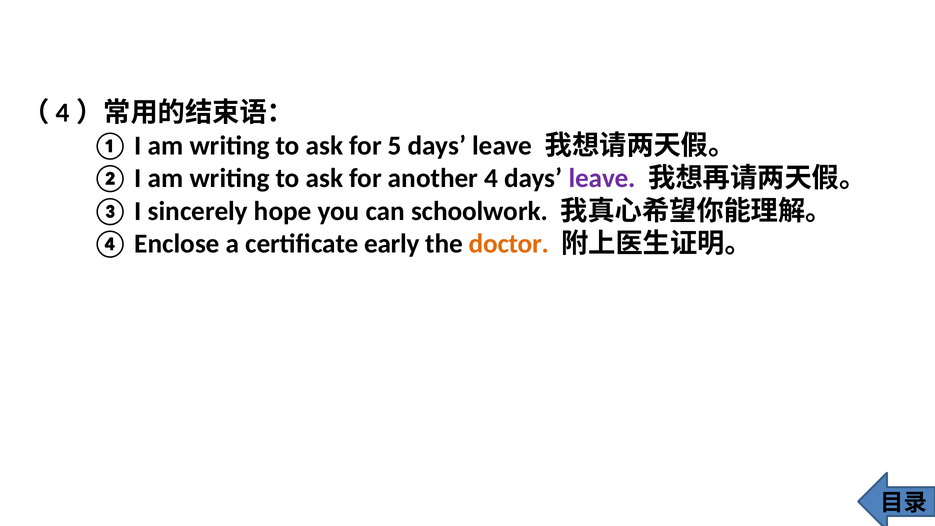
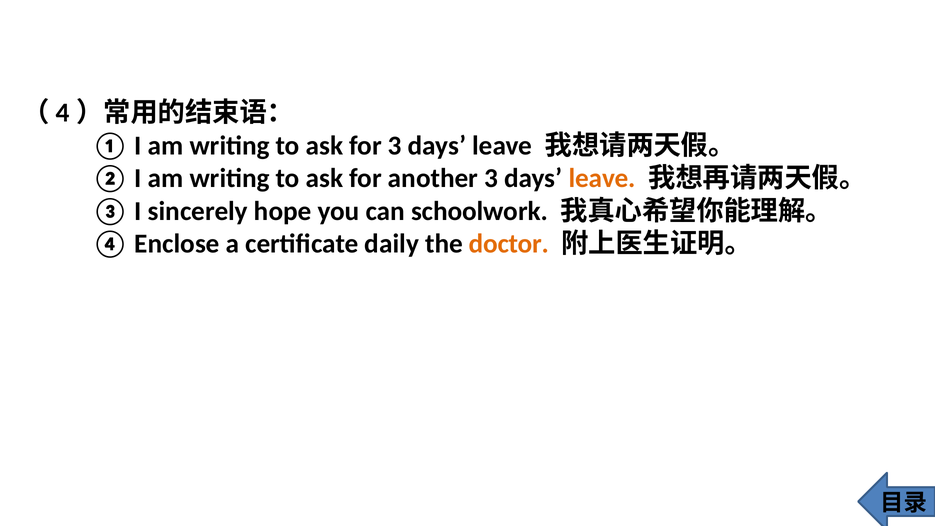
for 5: 5 -> 3 (395, 145)
another 4: 4 -> 3 (491, 178)
leave colour: purple -> orange (602, 178)
early: early -> daily (392, 244)
